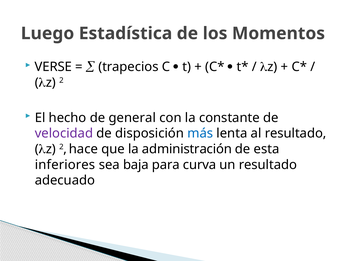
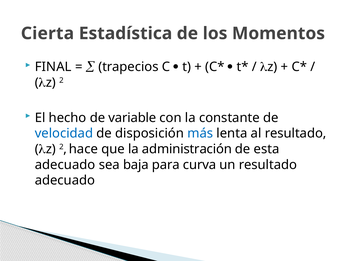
Luego: Luego -> Cierta (47, 33)
VERSE: VERSE -> FINAL (53, 67)
general: general -> variable (132, 118)
velocidad colour: purple -> blue (64, 133)
inferiores: inferiores -> adecuado (65, 165)
